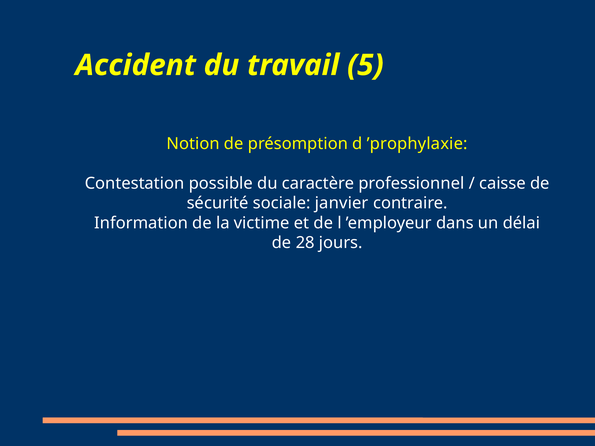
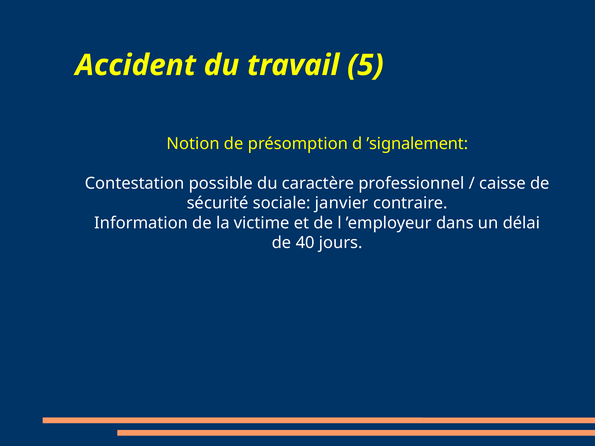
’prophylaxie: ’prophylaxie -> ’signalement (417, 144)
28: 28 -> 40 (305, 243)
